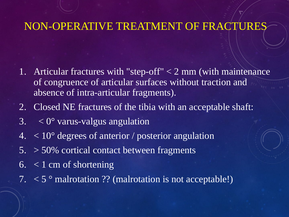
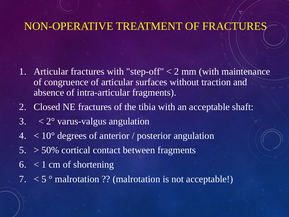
0°: 0° -> 2° (51, 121)
